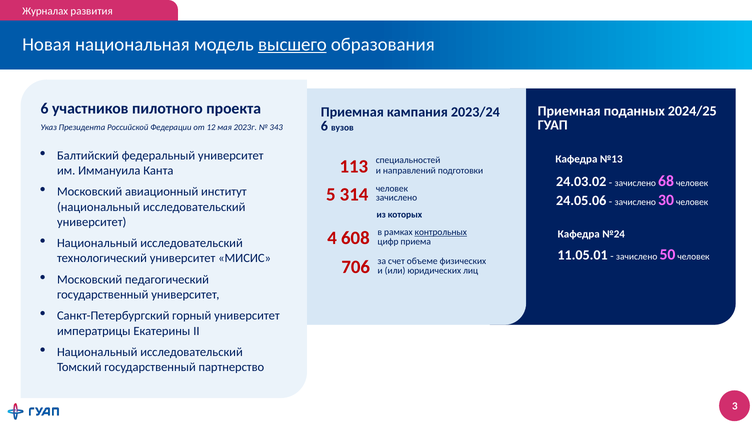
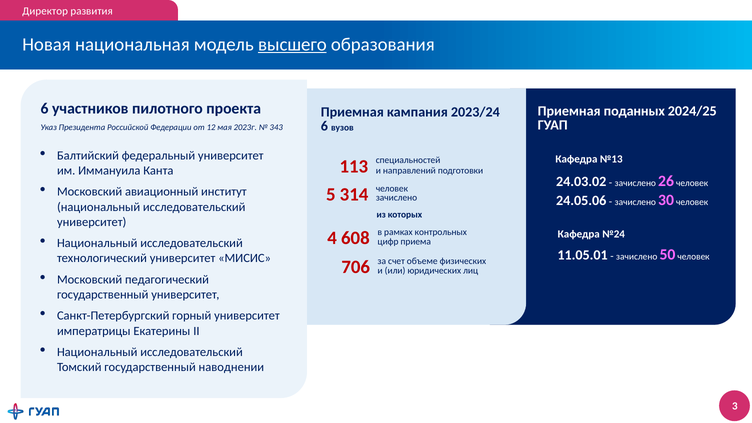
Журналах: Журналах -> Директор (45, 11)
68: 68 -> 26 (666, 181)
контрольных underline: present -> none (441, 232)
партнерство: партнерство -> наводнении (231, 367)
